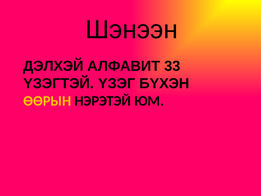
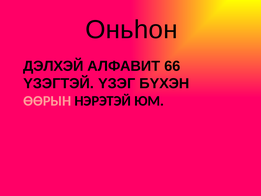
Шэнээн: Шэнээн -> Оньhон (131, 30)
33: 33 -> 66 (172, 66)
ѲѲРЫН colour: yellow -> pink (47, 101)
